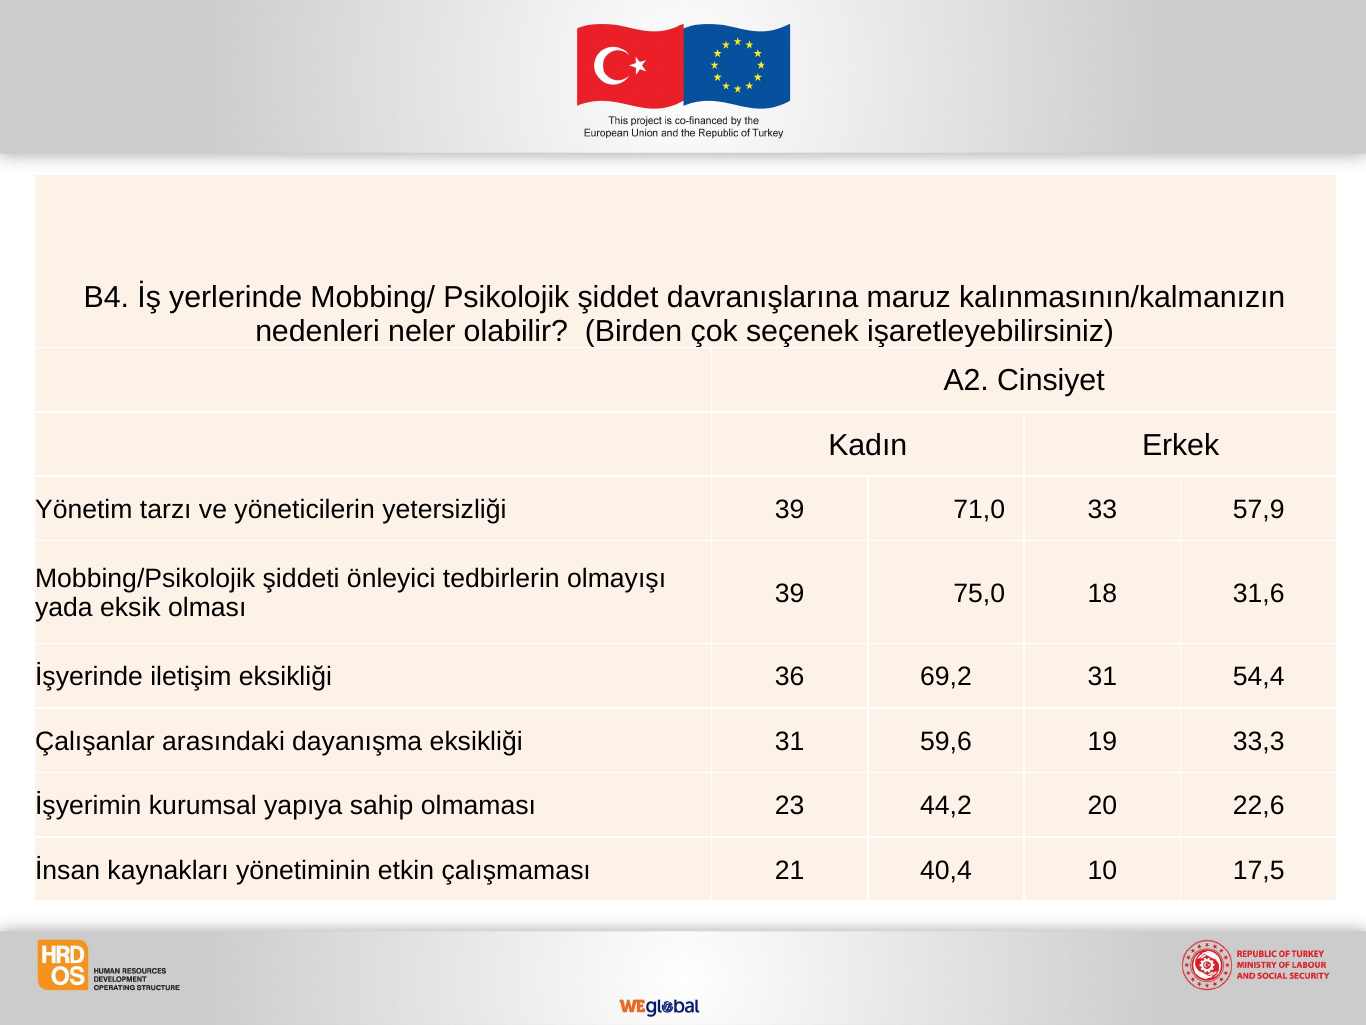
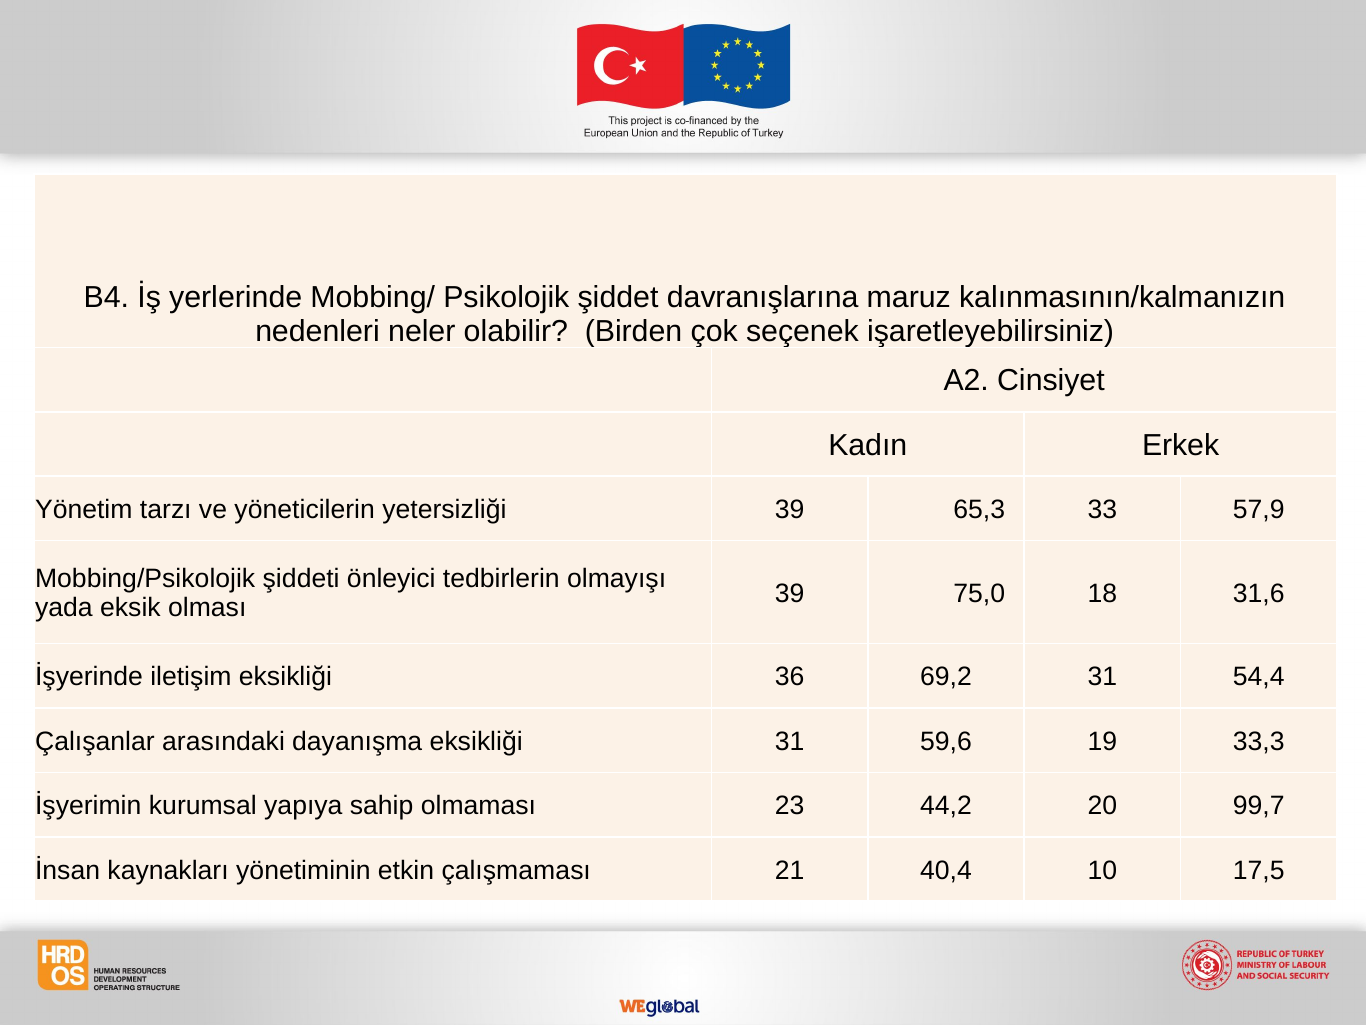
71,0: 71,0 -> 65,3 (979, 509)
22,6: 22,6 -> 99,7 (1259, 805)
